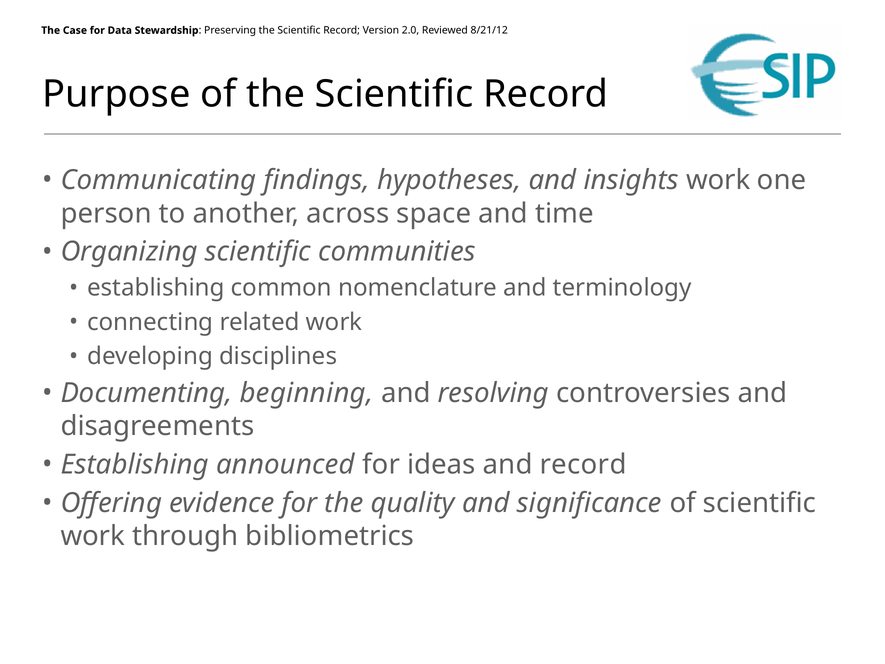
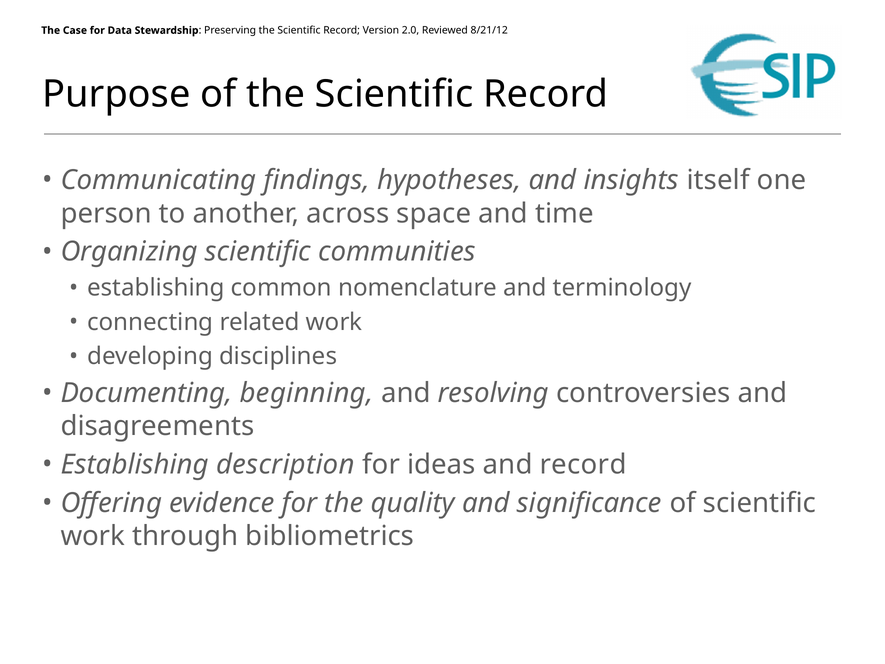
insights work: work -> itself (718, 180)
announced: announced -> description (285, 464)
